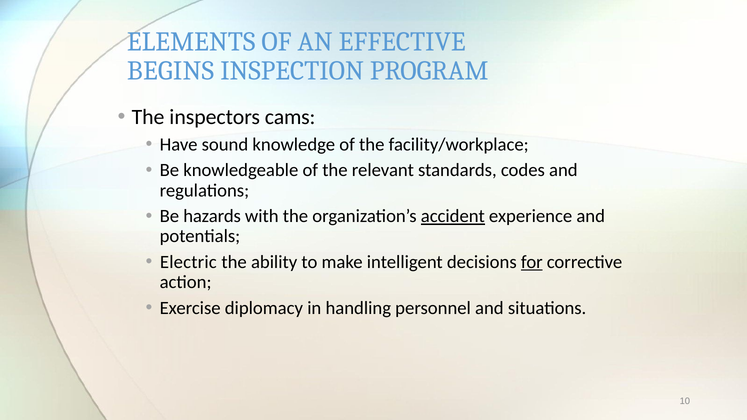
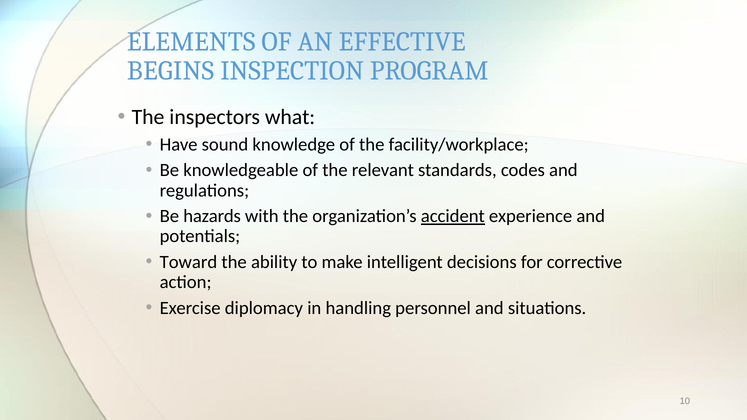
cams: cams -> what (290, 117)
Electric: Electric -> Toward (188, 262)
for underline: present -> none (532, 262)
